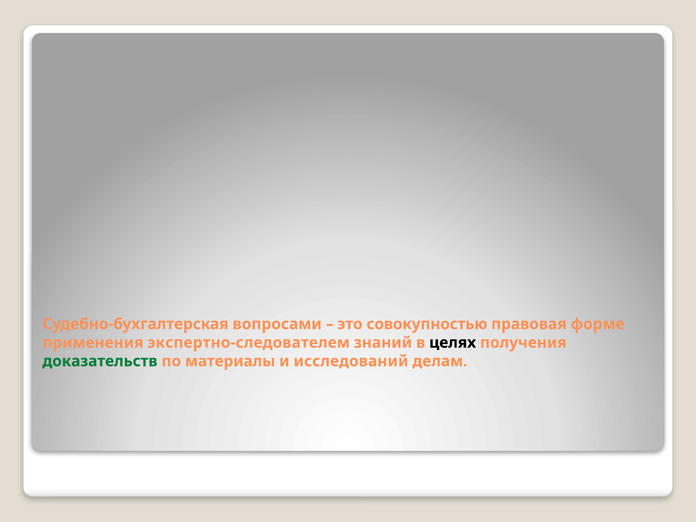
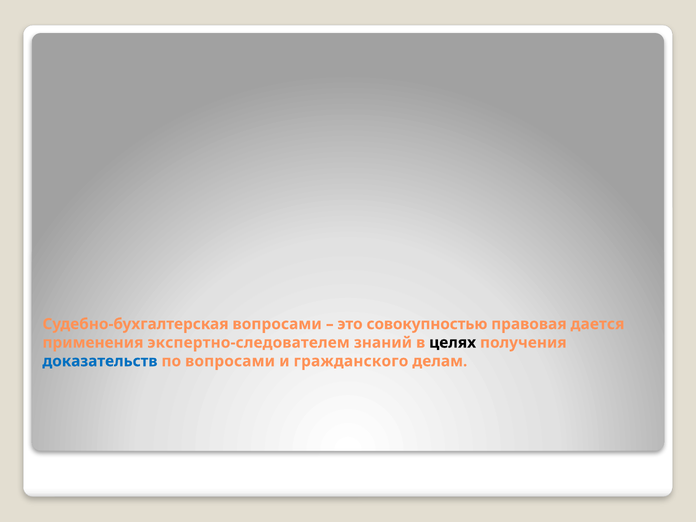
форме: форме -> дается (598, 324)
доказательств colour: green -> blue (100, 361)
по материалы: материалы -> вопросами (230, 361)
исследований: исследований -> гражданского (351, 361)
